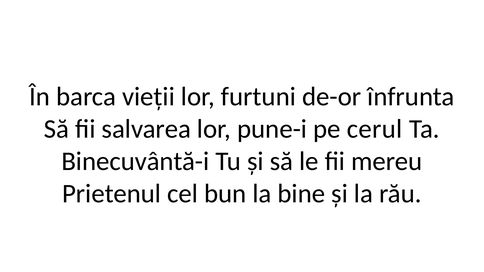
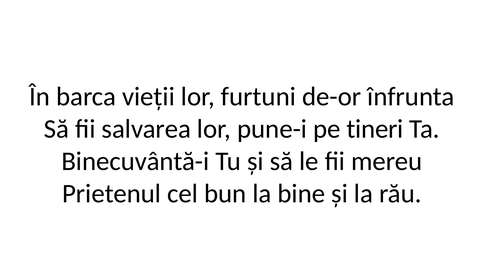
cerul: cerul -> tineri (375, 129)
